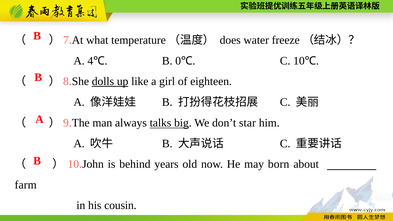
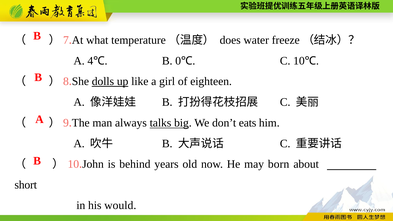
star: star -> eats (248, 123)
farm: farm -> short (26, 185)
cousin: cousin -> would (120, 206)
